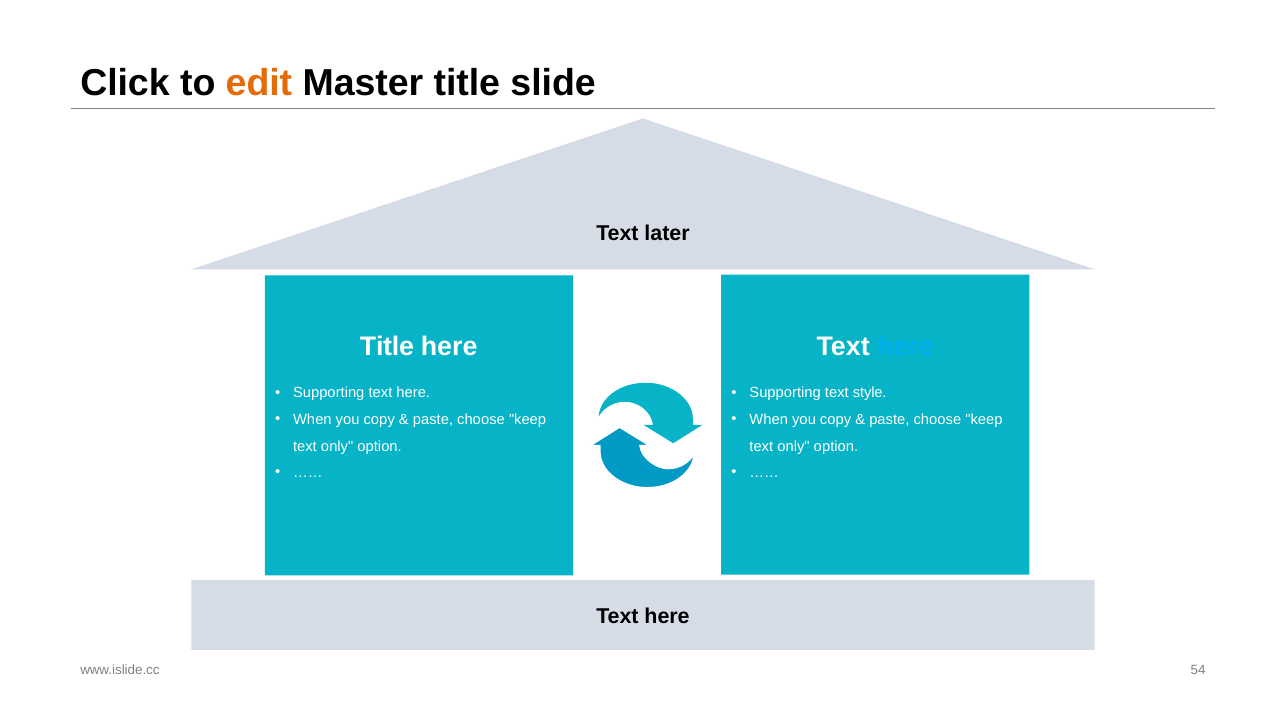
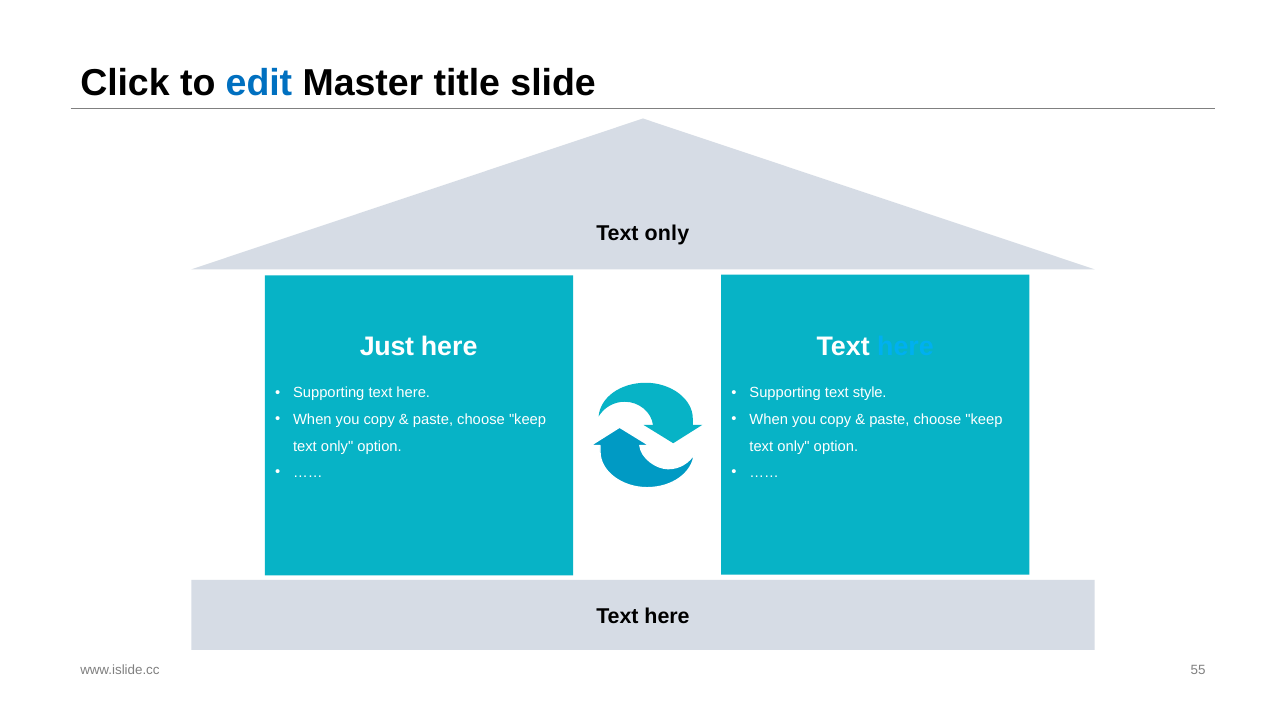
edit colour: orange -> blue (259, 83)
later: later -> only (667, 233)
Title: Title -> Just (387, 347)
54: 54 -> 55 (1198, 670)
